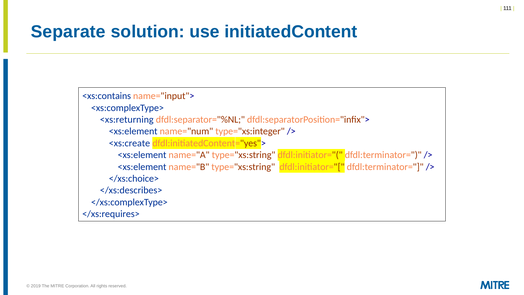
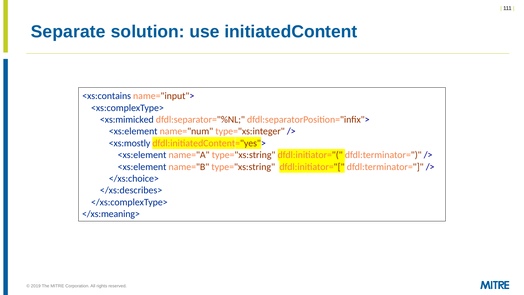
<xs:returning: <xs:returning -> <xs:mimicked (127, 119)
<xs:create: <xs:create -> <xs:mostly (130, 143)
</xs:requires>: </xs:requires> -> </xs:meaning> (111, 214)
